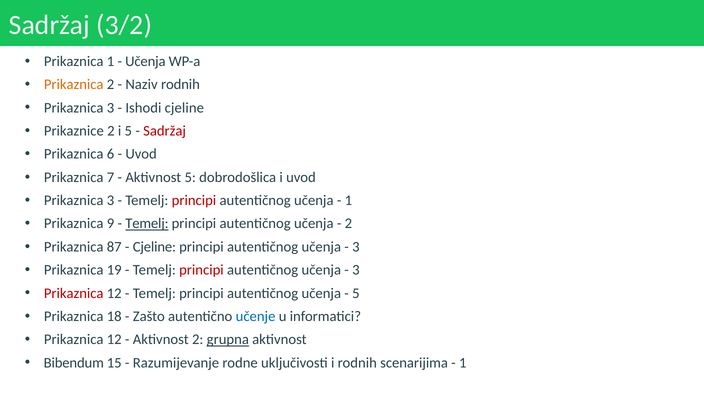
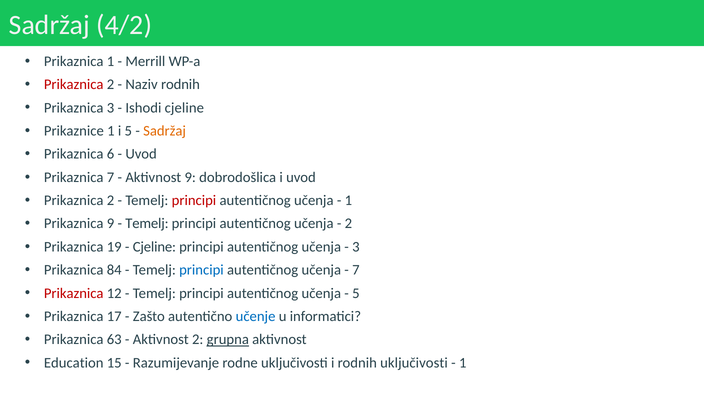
3/2: 3/2 -> 4/2 (124, 25)
Učenja: Učenja -> Merrill (145, 61)
Prikaznica colour: orange -> red (74, 85)
Prikaznice 2: 2 -> 1 (111, 131)
Sadržaj colour: red -> orange (165, 131)
Aktivnost 5: 5 -> 9 (190, 177)
3: 3 -> 2 (110, 200)
Temelj underline: present -> none (147, 224)
87: 87 -> 19 (114, 247)
19: 19 -> 84 (114, 270)
principi colour: red -> blue (201, 270)
3: 3 -> 7 (356, 270)
18: 18 -> 17 (114, 316)
12: 12 -> 63 (114, 340)
Bibendum: Bibendum -> Education (74, 363)
rodnih scenarijima: scenarijima -> uključivosti (414, 363)
